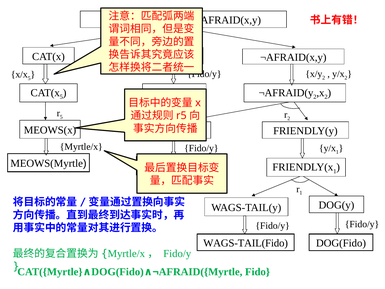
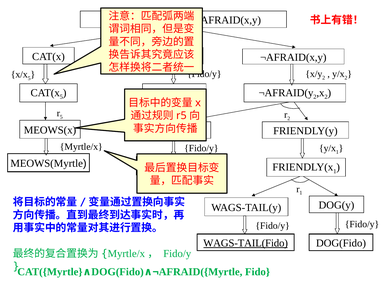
WAGS-TAIL(Fido underline: none -> present (246, 243)
